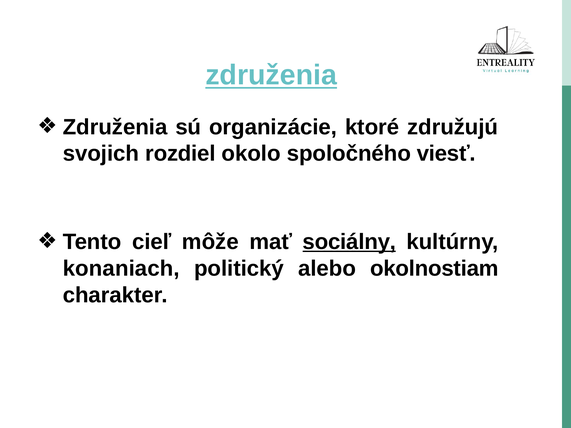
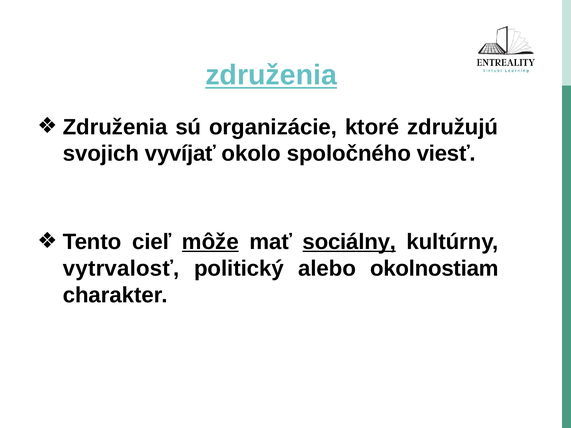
rozdiel: rozdiel -> vyvíjať (180, 154)
môže underline: none -> present (210, 242)
konaniach: konaniach -> vytrvalosť (121, 269)
